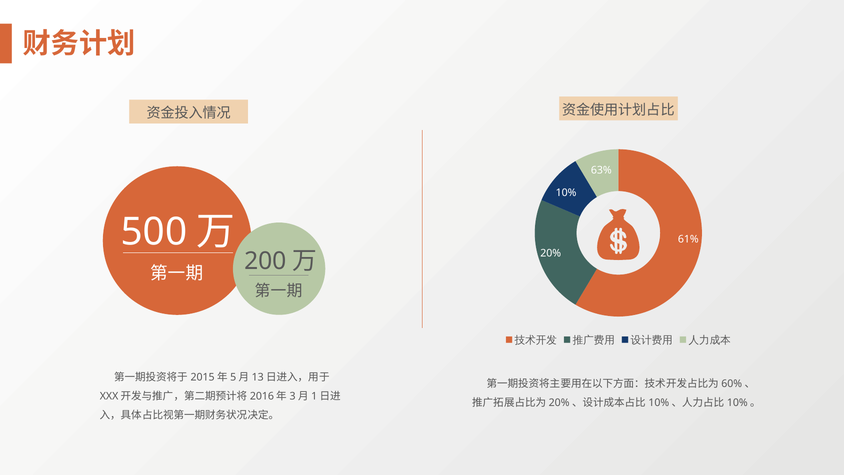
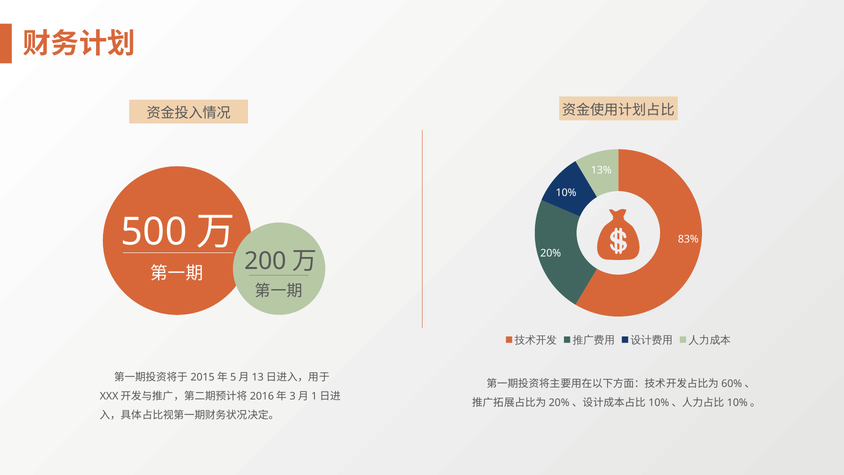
63%: 63% -> 13% (601, 170)
61%: 61% -> 83% (688, 239)
